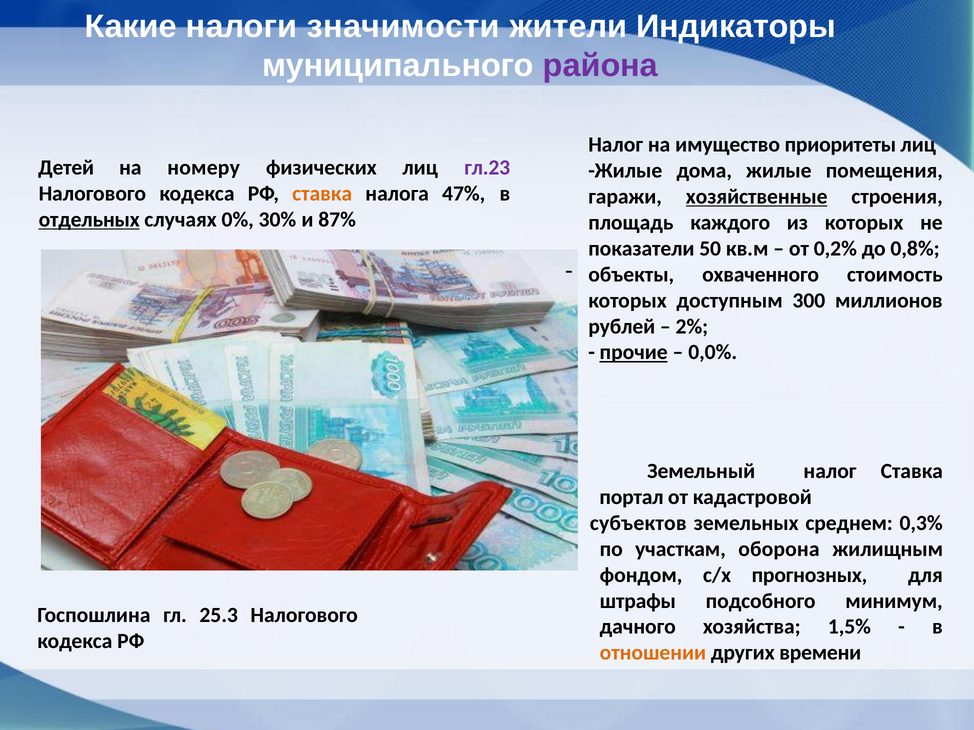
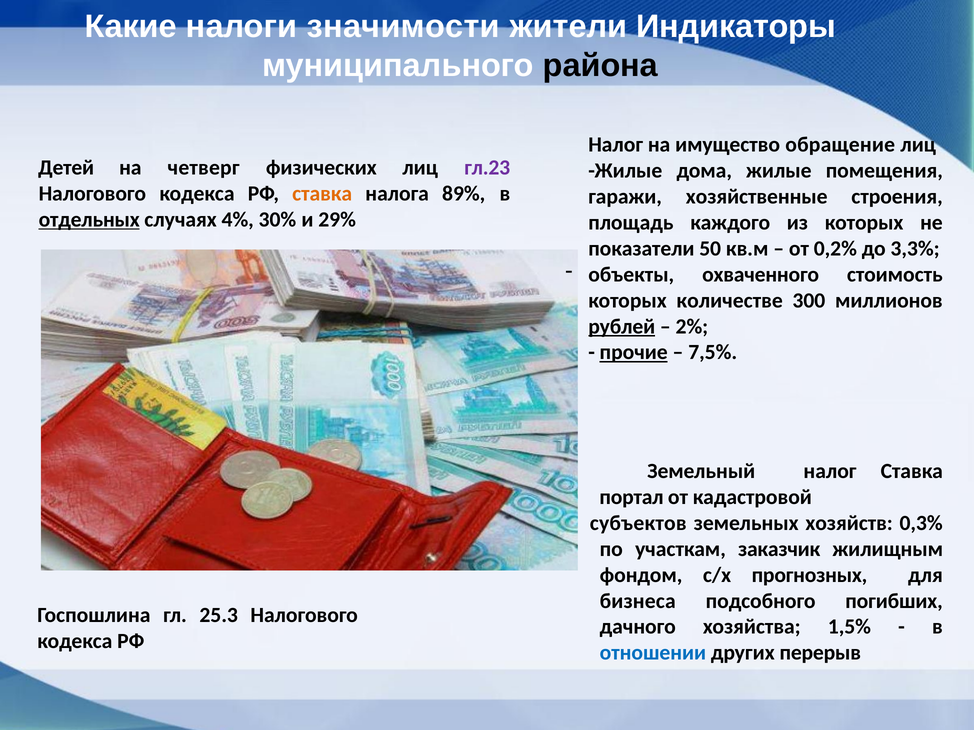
района colour: purple -> black (600, 66)
приоритеты: приоритеты -> обращение (840, 145)
номеру: номеру -> четверг (204, 168)
47%: 47% -> 89% (464, 194)
хозяйственные underline: present -> none (757, 197)
0%: 0% -> 4% (238, 220)
87%: 87% -> 29% (337, 220)
0,8%: 0,8% -> 3,3% (915, 249)
доступным: доступным -> количестве (730, 301)
рублей underline: none -> present (622, 327)
0,0%: 0,0% -> 7,5% (713, 353)
среднем: среднем -> хозяйств (849, 523)
оборона: оборона -> заказчик (779, 549)
штрафы: штрафы -> бизнеса (638, 601)
минимум: минимум -> погибших (894, 601)
отношении colour: orange -> blue (653, 653)
времени: времени -> перерыв (820, 653)
